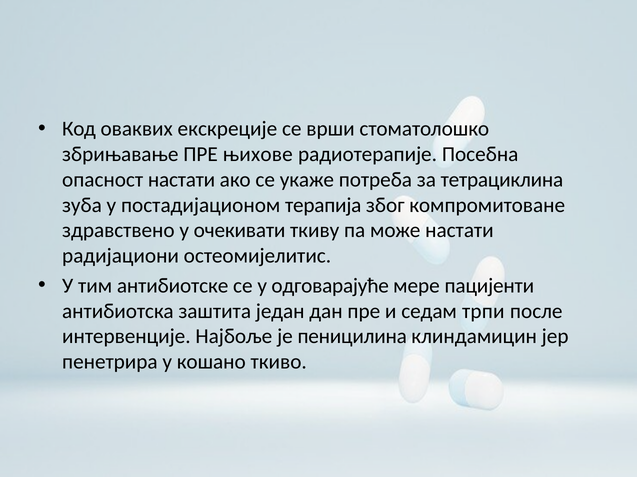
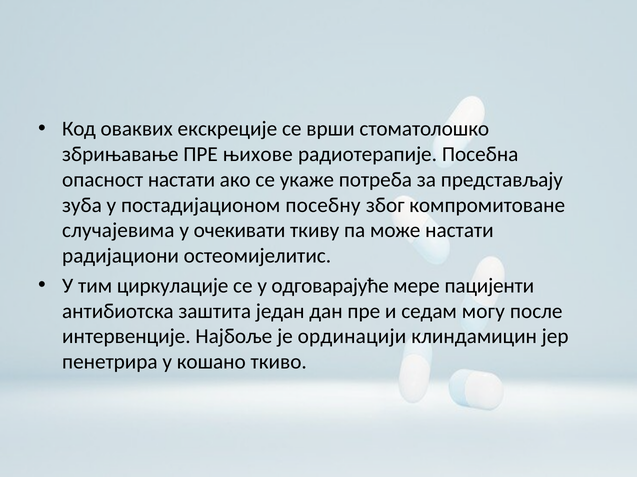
тетрациклина: тетрациклина -> представљају (502, 180)
терапија: терапија -> посебну (323, 205)
здравствено: здравствено -> случајевима (118, 231)
антибиотске: антибиотске -> циркулације (173, 286)
трпи: трпи -> могу (483, 311)
пеницилина: пеницилина -> ординацији (352, 337)
